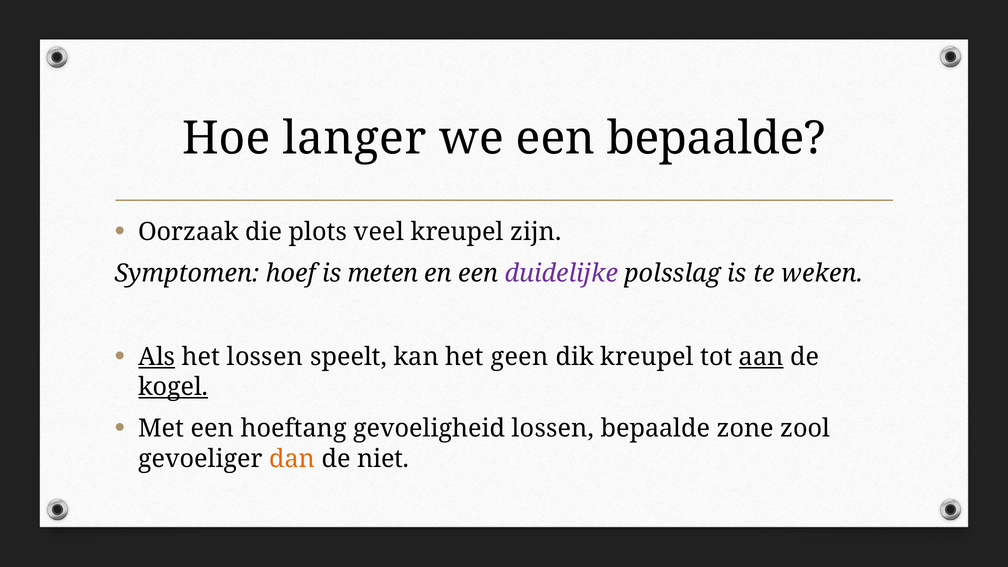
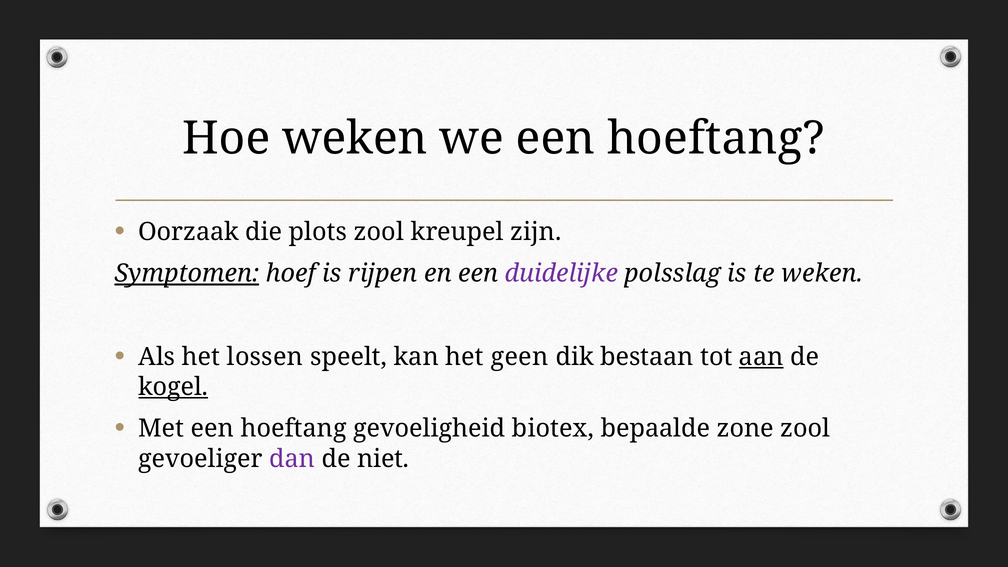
Hoe langer: langer -> weken (355, 138)
we een bepaalde: bepaalde -> hoeftang (716, 138)
plots veel: veel -> zool (379, 232)
Symptomen underline: none -> present (187, 274)
meten: meten -> rijpen (383, 274)
Als underline: present -> none (157, 357)
dik kreupel: kreupel -> bestaan (647, 357)
gevoeligheid lossen: lossen -> biotex (553, 429)
dan colour: orange -> purple (292, 459)
